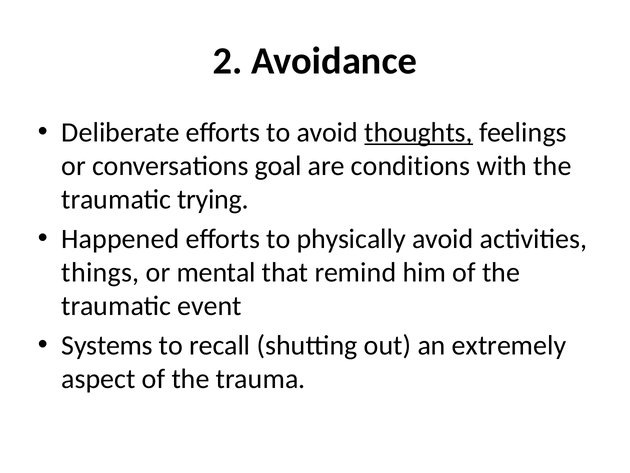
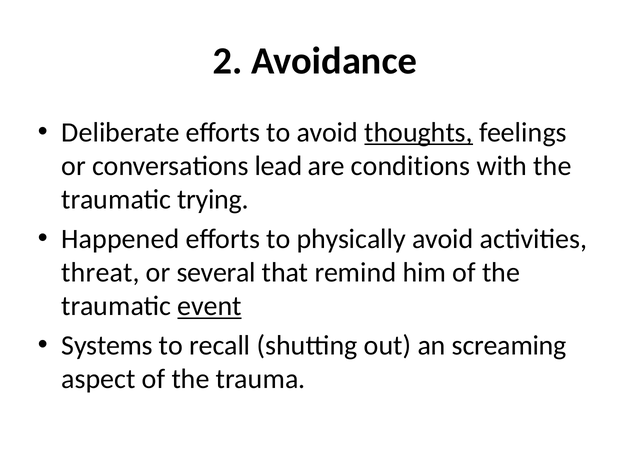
goal: goal -> lead (278, 166)
things: things -> threat (100, 272)
mental: mental -> several (216, 272)
event underline: none -> present (209, 306)
extremely: extremely -> screaming (509, 345)
